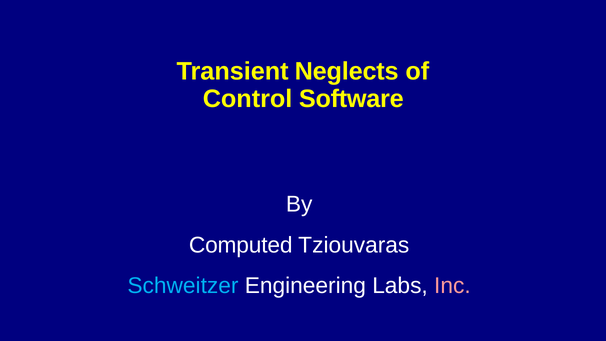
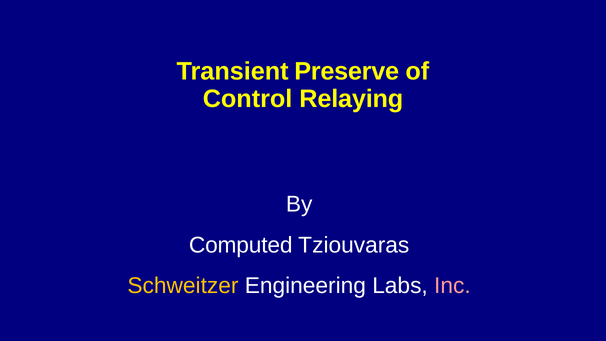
Neglects: Neglects -> Preserve (347, 72)
Software: Software -> Relaying (351, 99)
Schweitzer colour: light blue -> yellow (183, 286)
